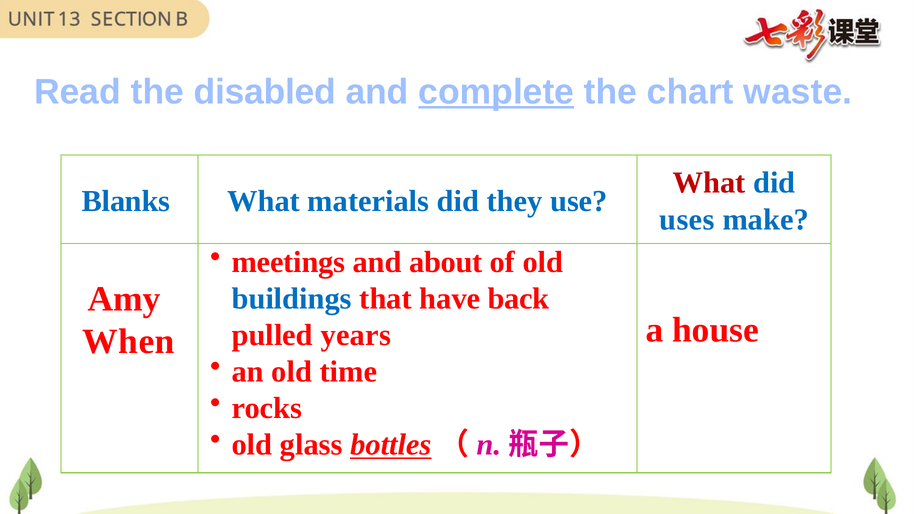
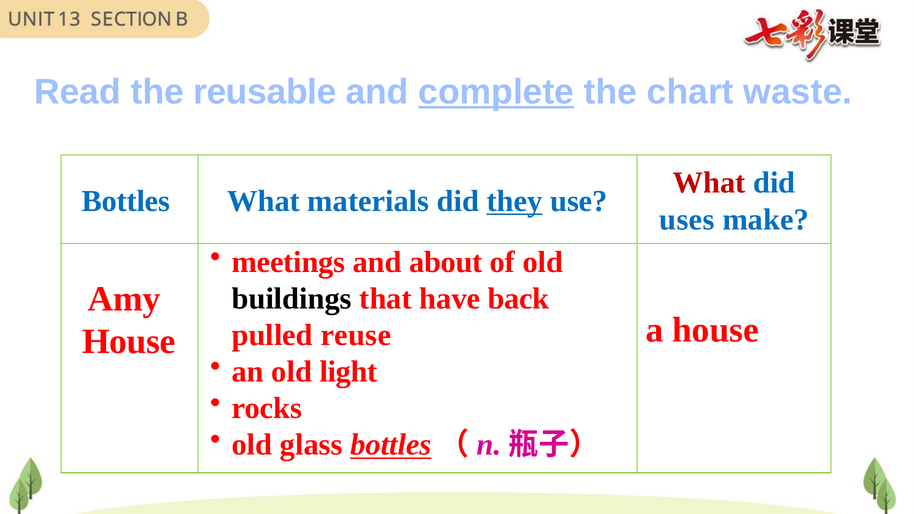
disabled: disabled -> reusable (265, 92)
Blanks: Blanks -> Bottles (126, 201)
they underline: none -> present (515, 201)
buildings colour: blue -> black (292, 299)
years: years -> reuse (356, 335)
When: When -> House (129, 342)
time: time -> light (349, 372)
